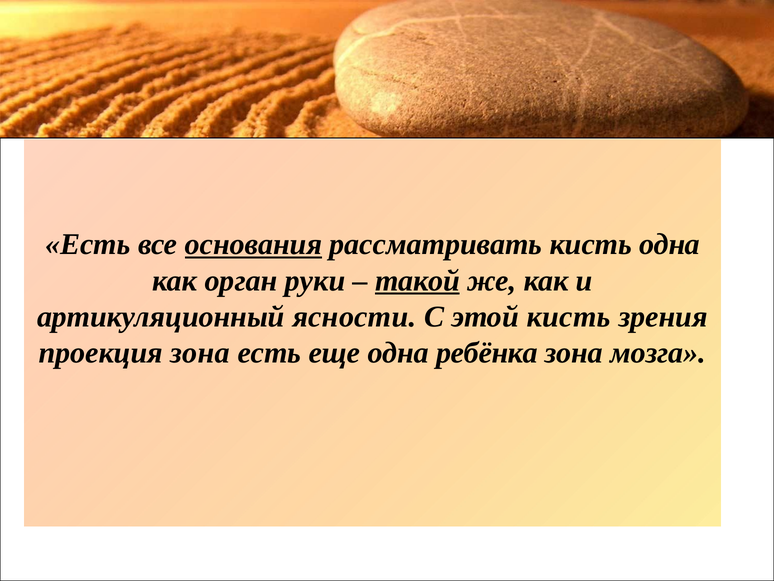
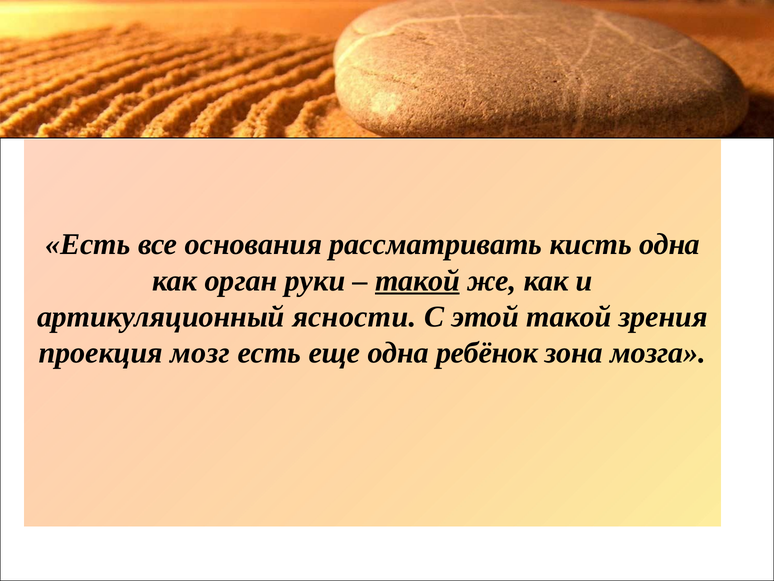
основания underline: present -> none (253, 244)
этой кисть: кисть -> такой (569, 317)
проекция зона: зона -> мозг (200, 353)
ребёнка: ребёнка -> ребёнок (487, 353)
